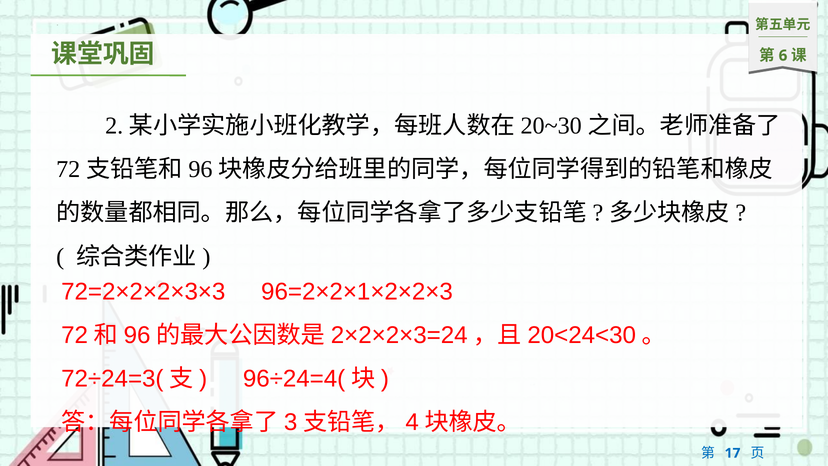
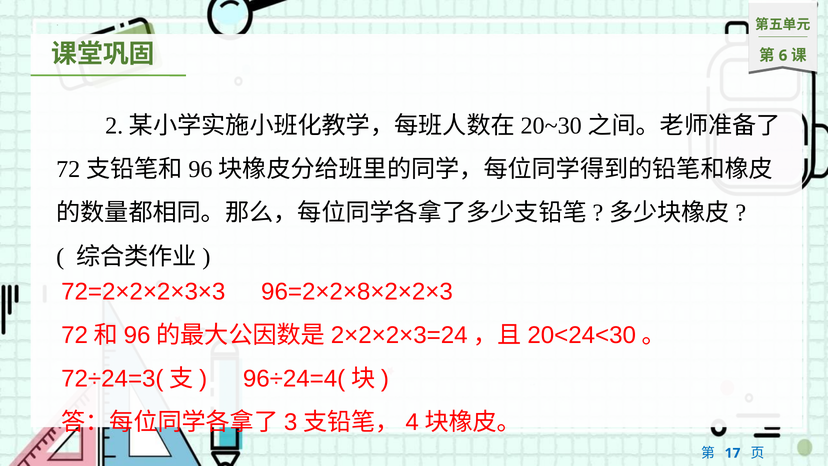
96=2×2×1×2×2×3: 96=2×2×1×2×2×3 -> 96=2×2×8×2×2×3 (357, 291)
